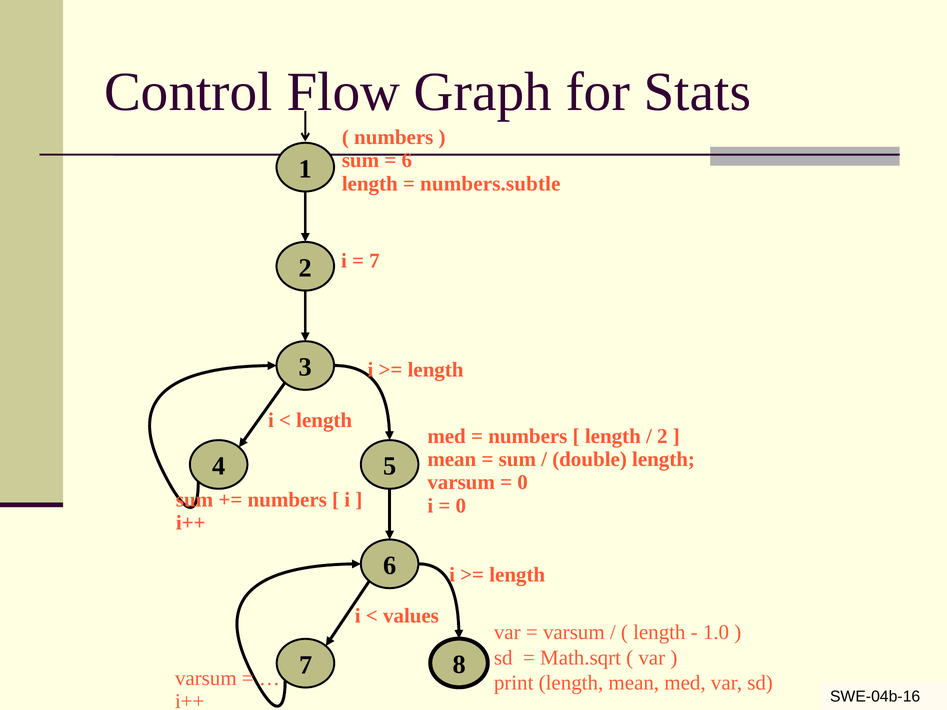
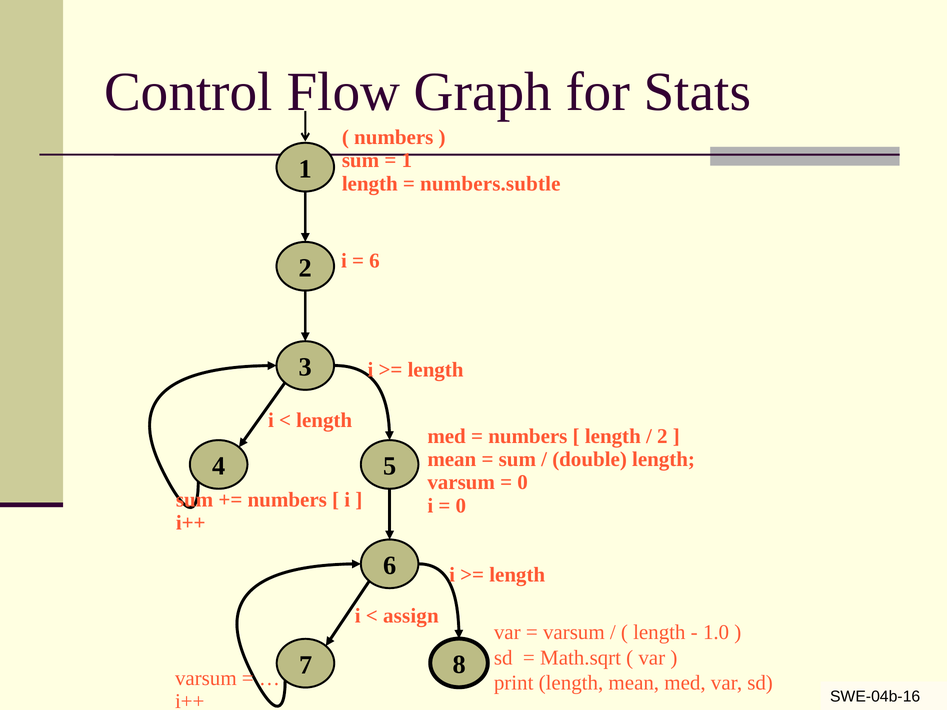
6: 6 -> 1 (407, 161)
7: 7 -> 6 (375, 261)
values: values -> assign (411, 616)
